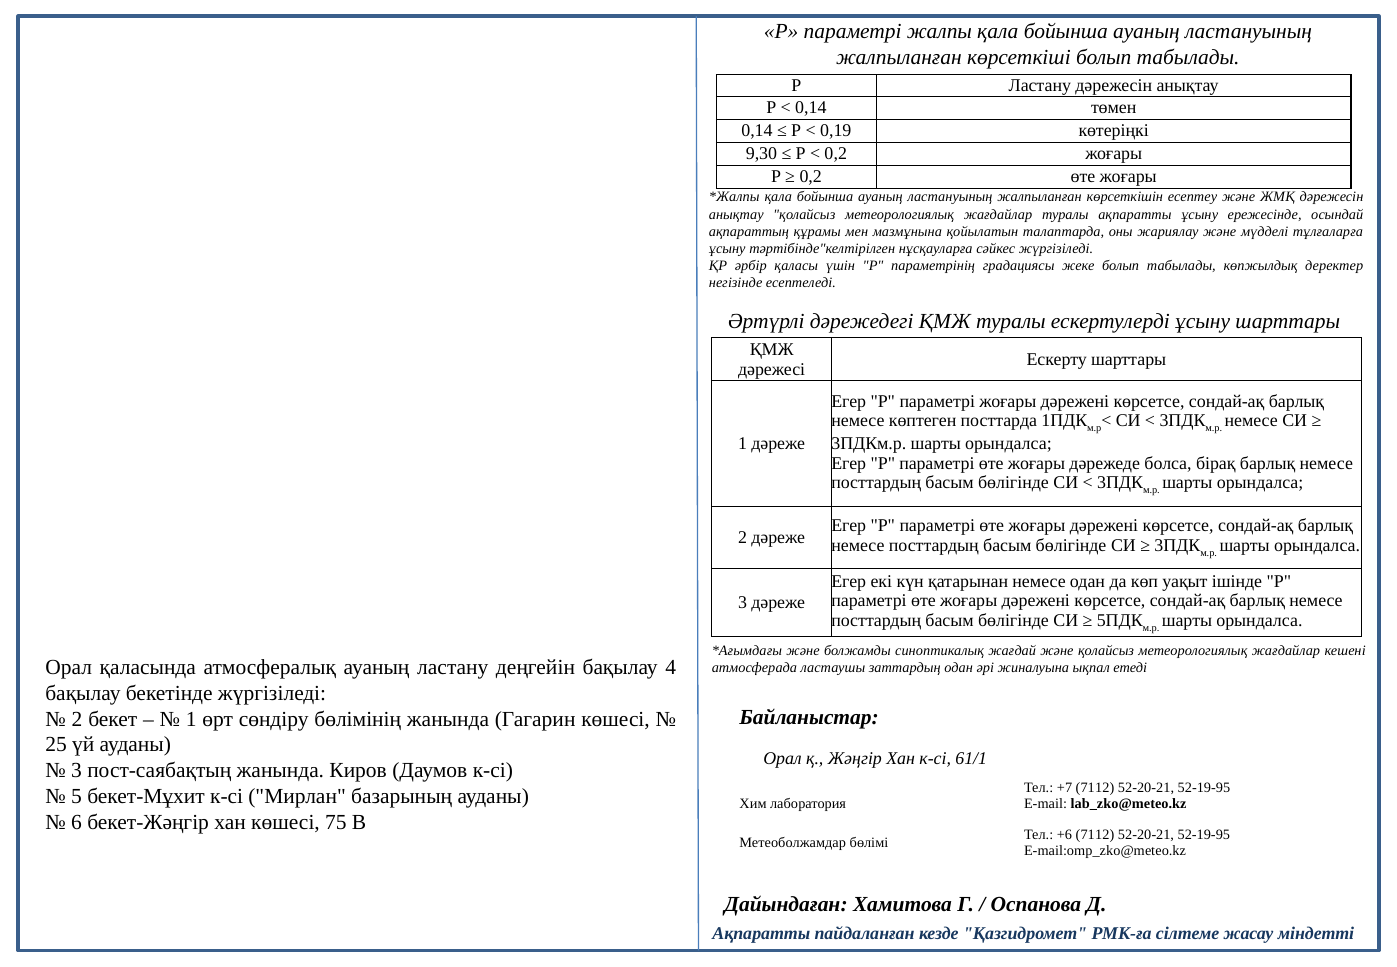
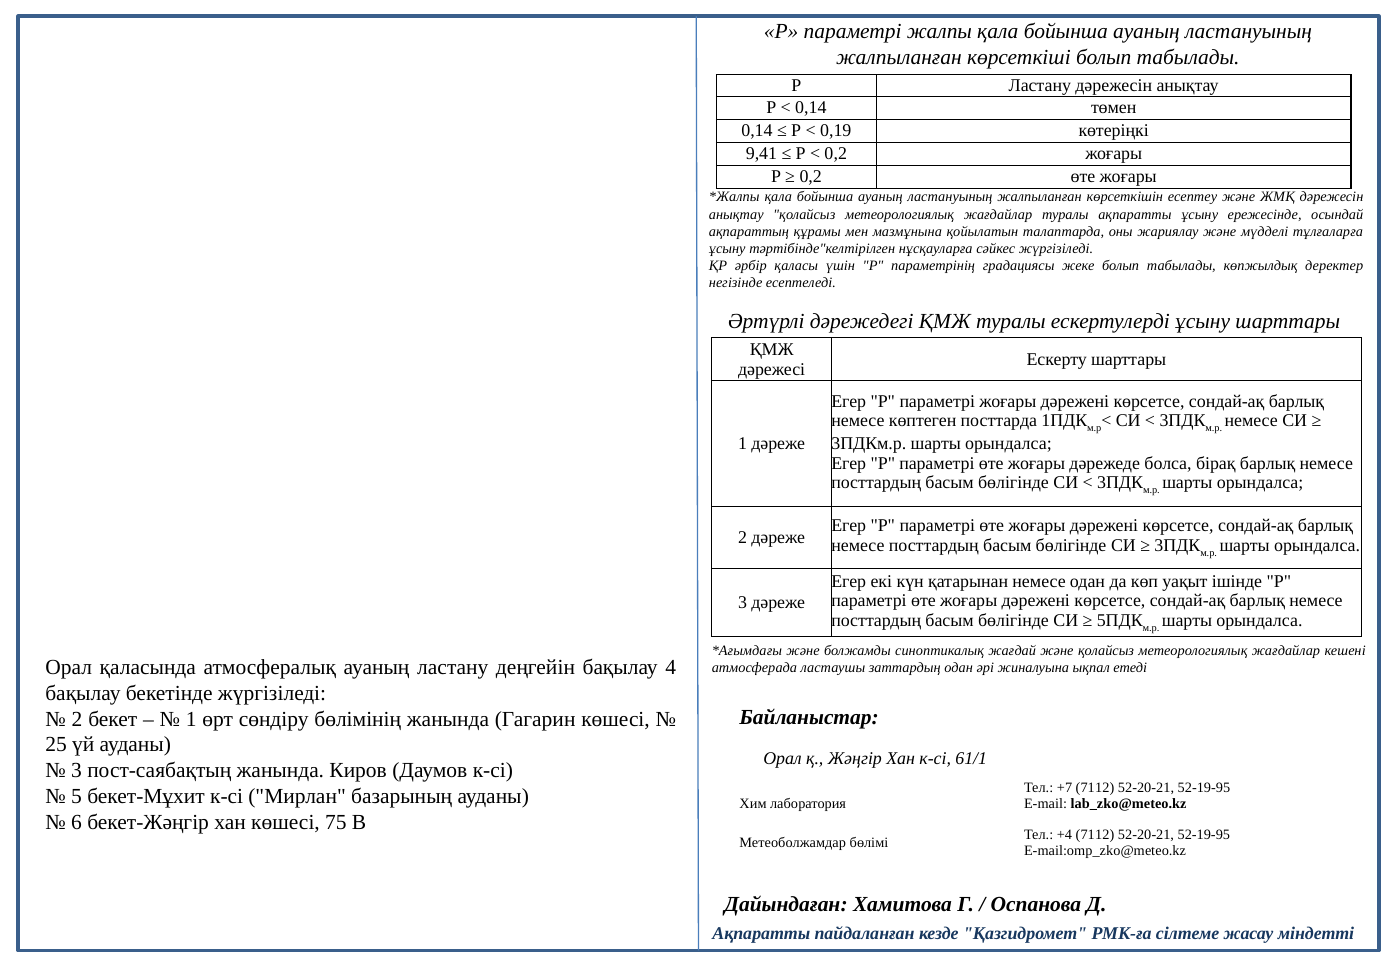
9,30: 9,30 -> 9,41 (761, 154)
+6: +6 -> +4 (1064, 835)
